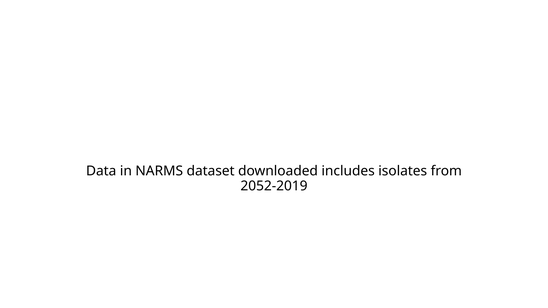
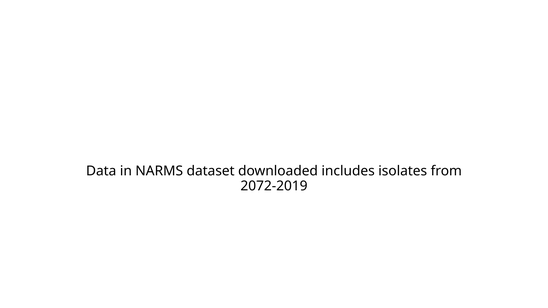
2052-2019: 2052-2019 -> 2072-2019 (274, 186)
